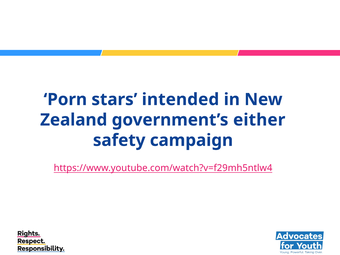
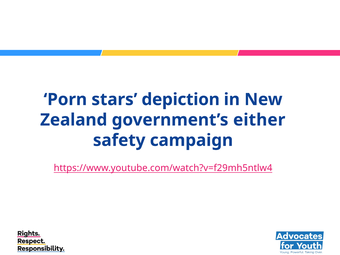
intended: intended -> depiction (181, 99)
